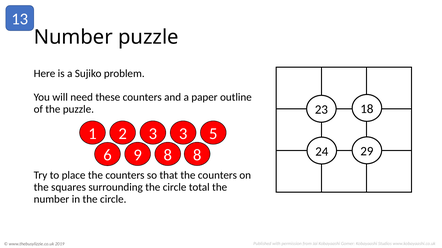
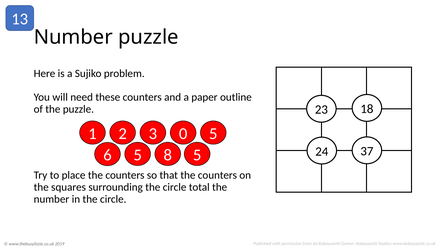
1 3: 3 -> 0 (183, 134)
29: 29 -> 37 (367, 152)
6 9: 9 -> 5 (138, 155)
8 8: 8 -> 5 (197, 155)
